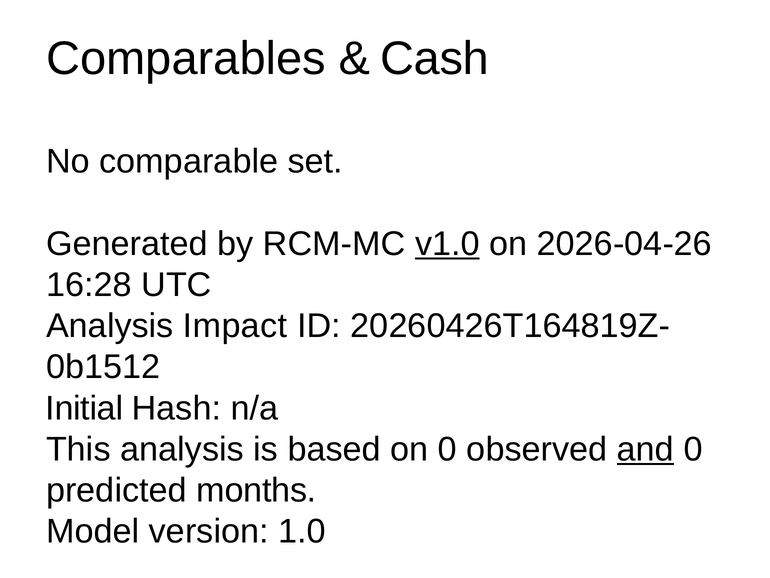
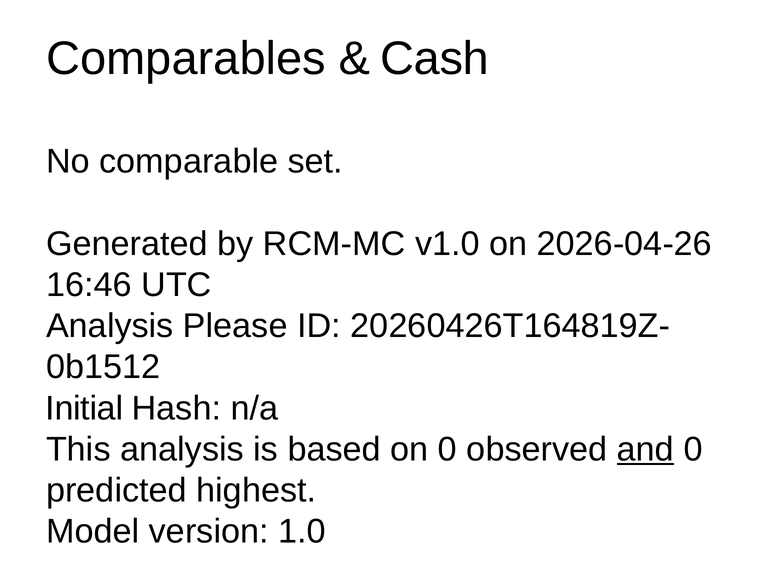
v1.0 underline: present -> none (447, 244)
16:28: 16:28 -> 16:46 (89, 285)
Impact: Impact -> Please (235, 326)
months: months -> highest (256, 490)
